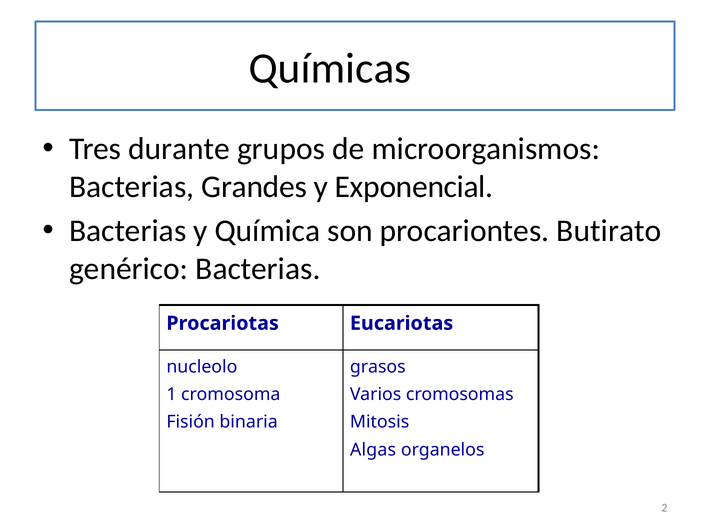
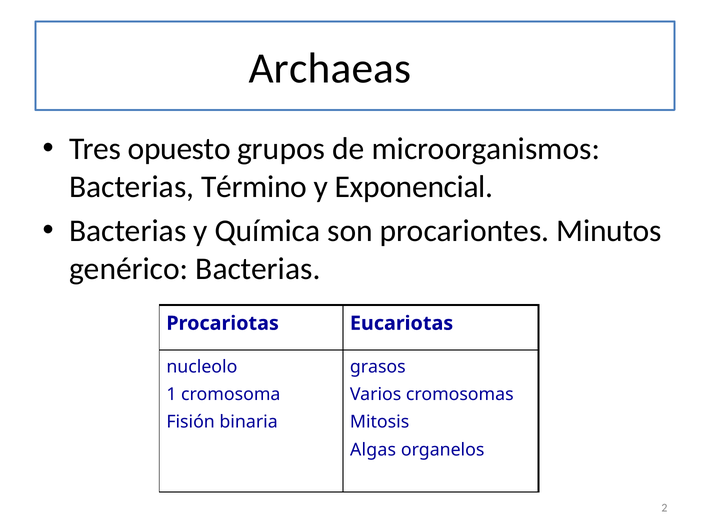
Químicas: Químicas -> Archaeas (330, 69)
durante: durante -> opuesto (179, 149)
Grandes: Grandes -> Término (254, 187)
Butirato: Butirato -> Minutos (609, 231)
